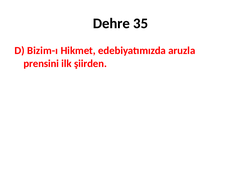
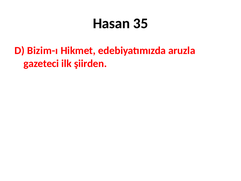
Dehre: Dehre -> Hasan (111, 23)
prensini: prensini -> gazeteci (41, 63)
